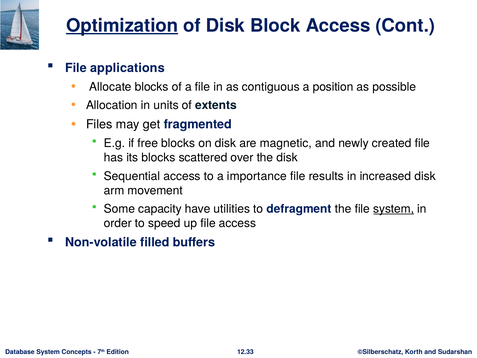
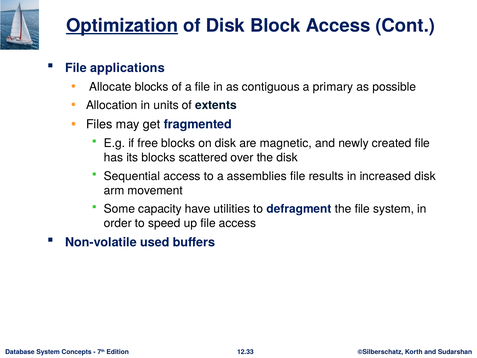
position: position -> primary (333, 87)
importance: importance -> assemblies (257, 176)
system underline: present -> none (394, 209)
filled: filled -> used (155, 242)
